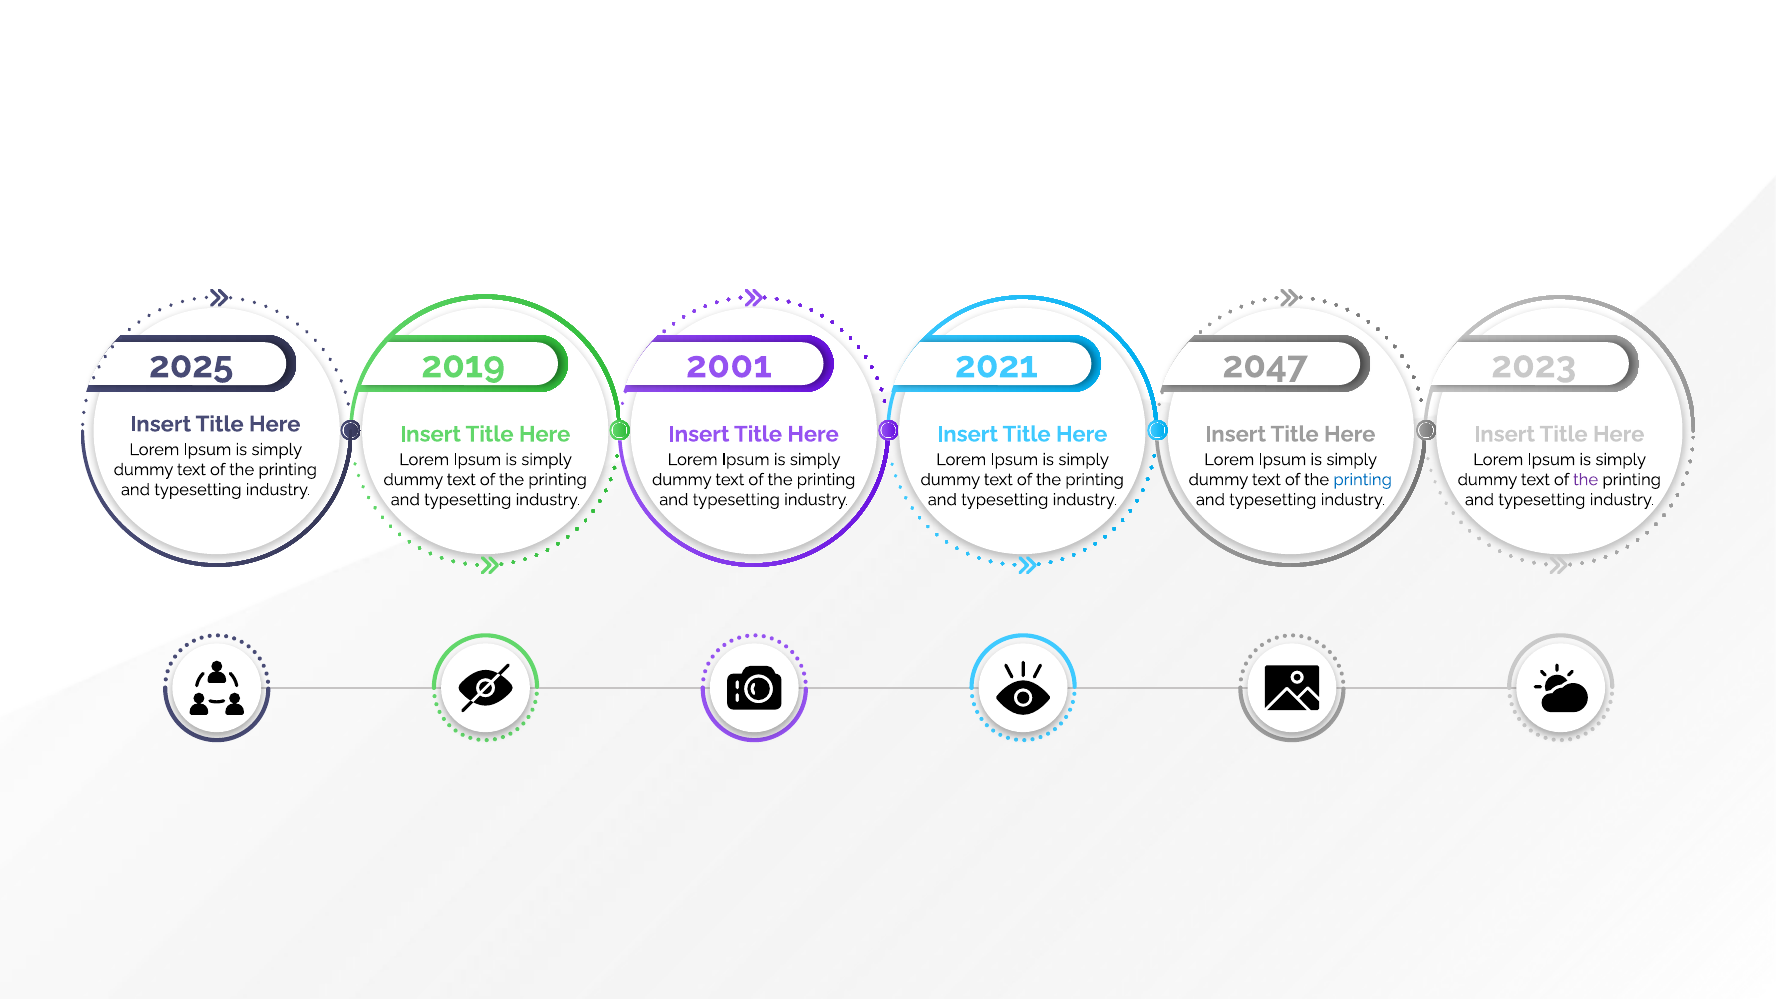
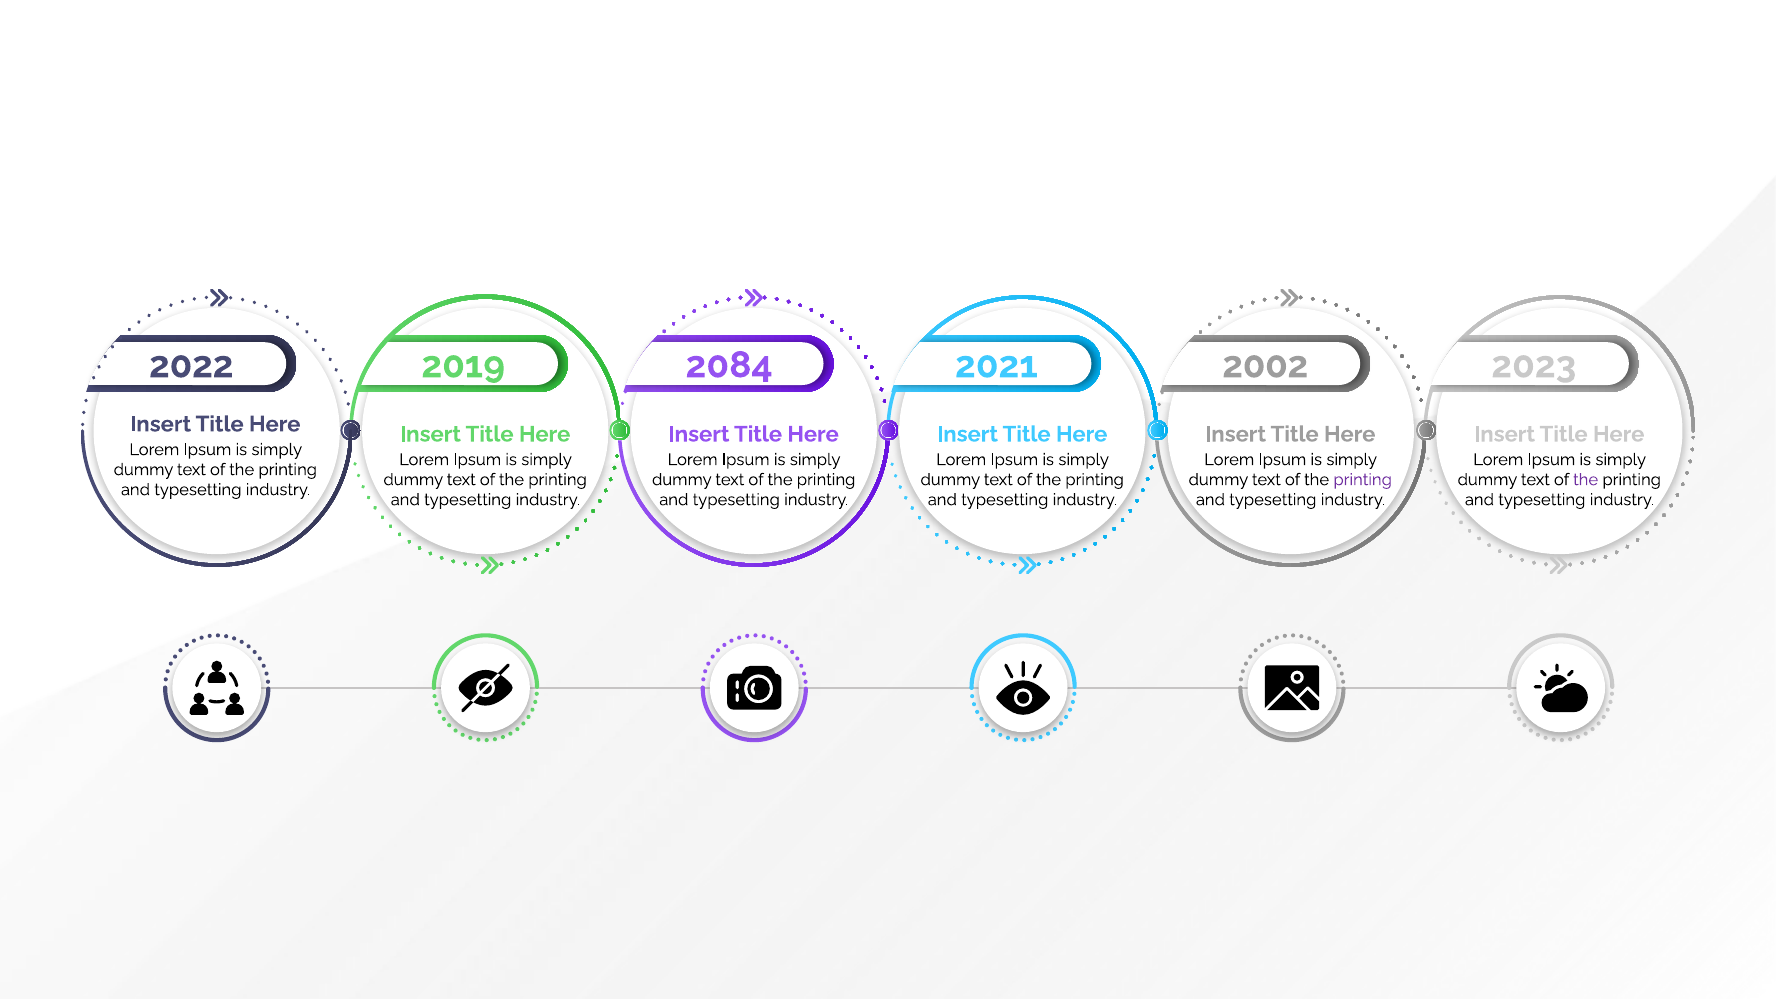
2025: 2025 -> 2022 (191, 365)
2001: 2001 -> 2084 (729, 365)
2047: 2047 -> 2002 (1265, 365)
printing colour: blue -> purple (1363, 480)
